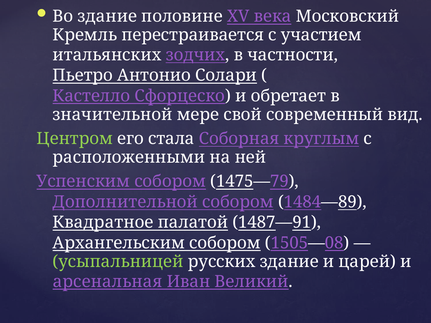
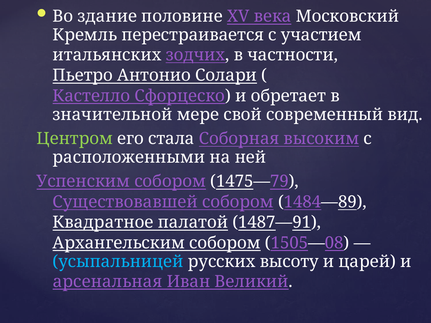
круглым: круглым -> высоким (321, 139)
Дополнительной: Дополнительной -> Существовавшей (125, 202)
усыпальницей colour: light green -> light blue (118, 262)
русских здание: здание -> высоту (289, 262)
